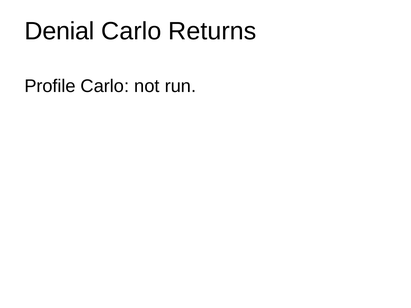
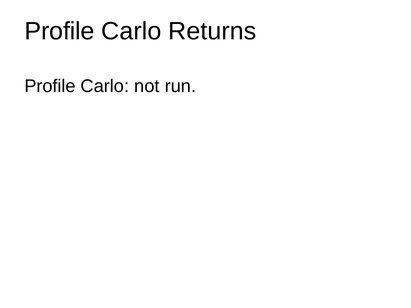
Denial: Denial -> Profile (60, 31)
